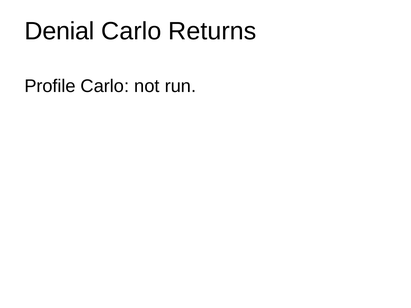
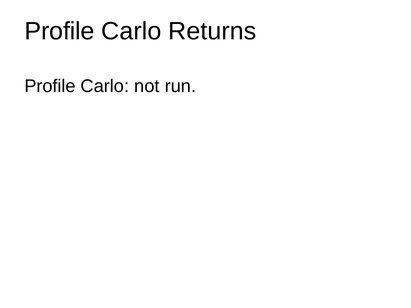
Denial: Denial -> Profile (60, 31)
